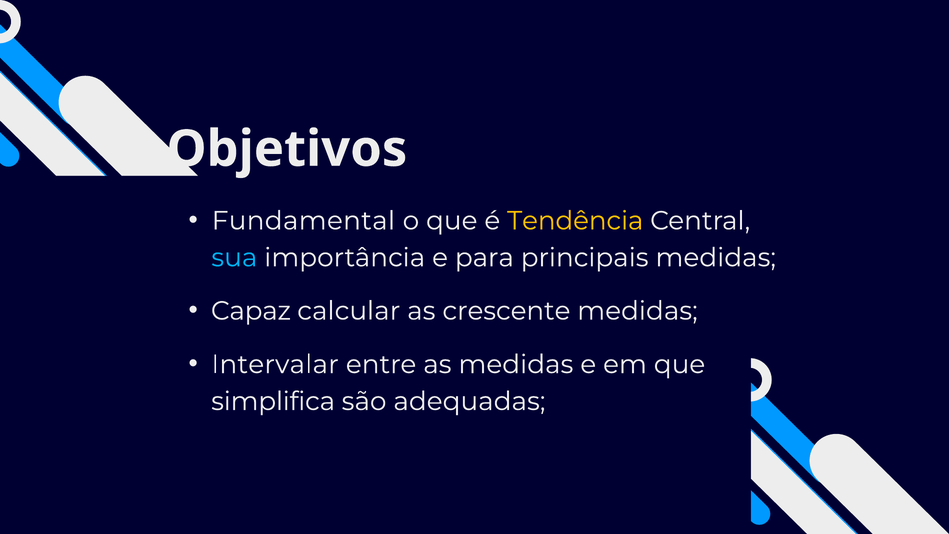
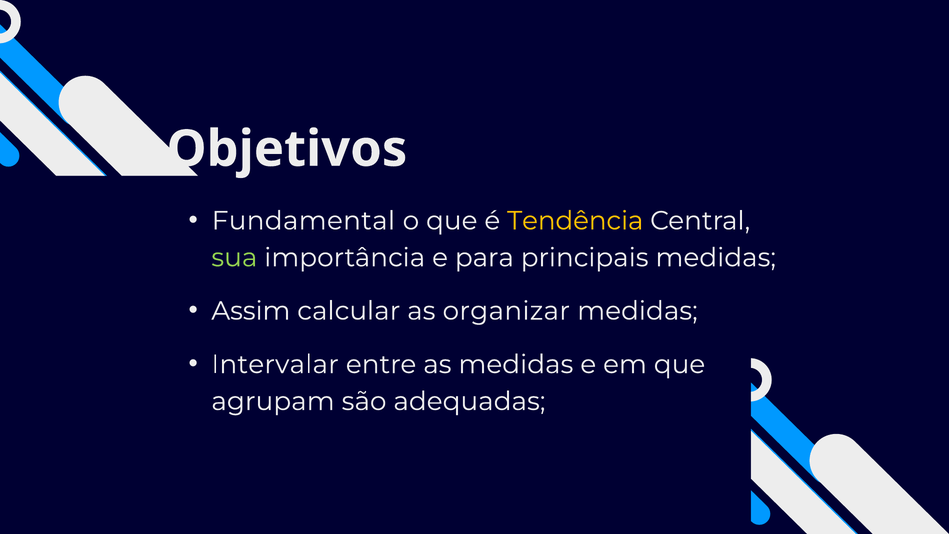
sua colour: light blue -> light green (234, 258)
Capaz: Capaz -> Assim (251, 311)
crescente: crescente -> organizar (506, 311)
simplifica: simplifica -> agrupam (273, 401)
